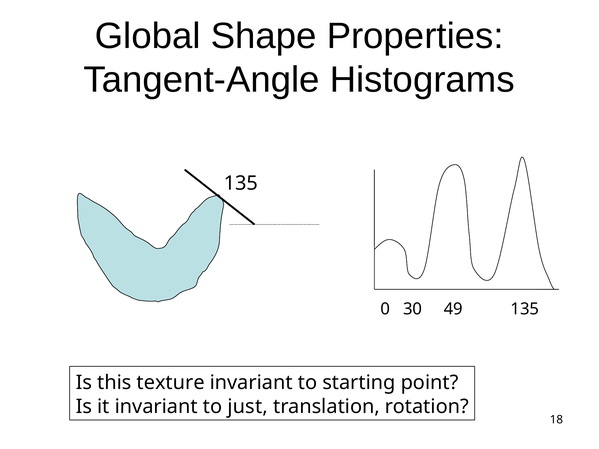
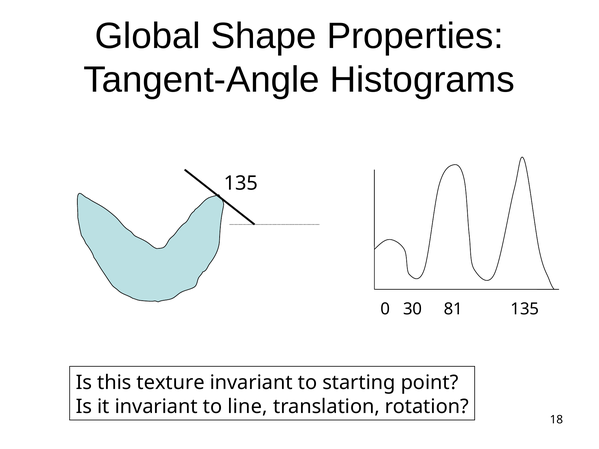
49: 49 -> 81 (453, 309)
just: just -> line (248, 407)
